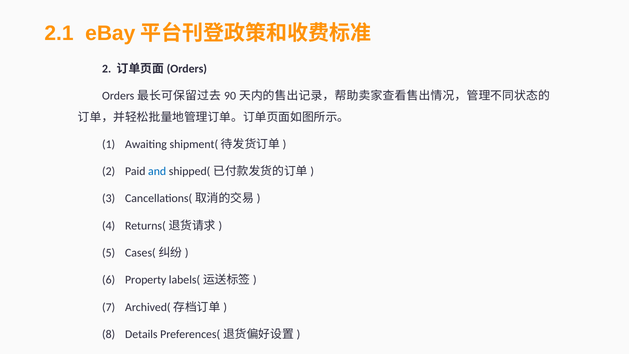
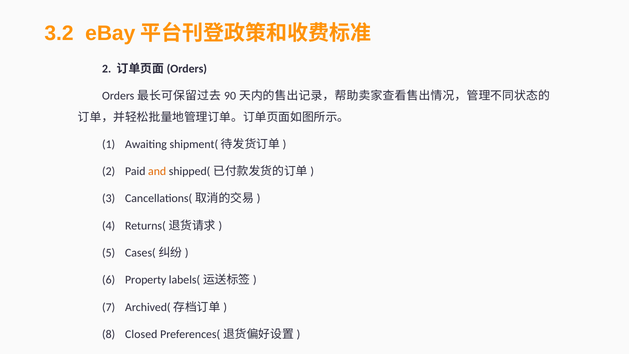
2.1: 2.1 -> 3.2 (59, 34)
and colour: blue -> orange (157, 171)
Details: Details -> Closed (141, 334)
